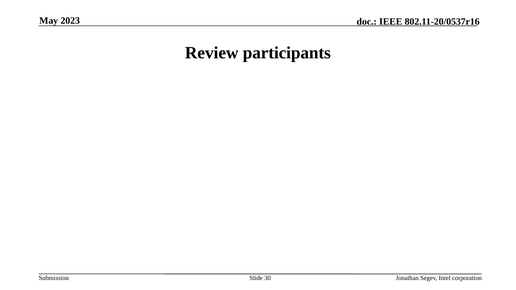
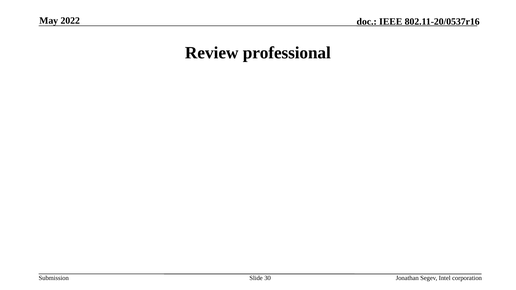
2023: 2023 -> 2022 (70, 21)
participants: participants -> professional (287, 53)
